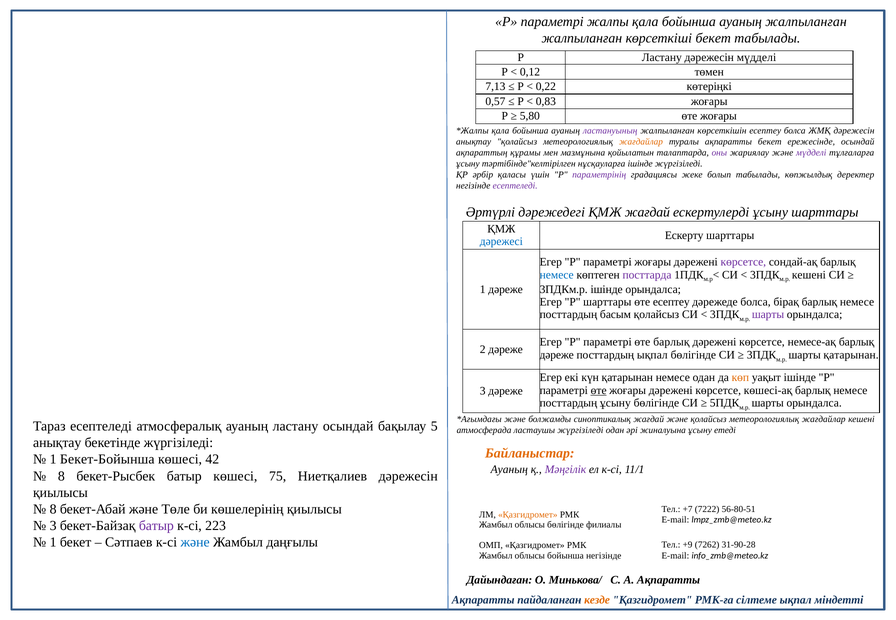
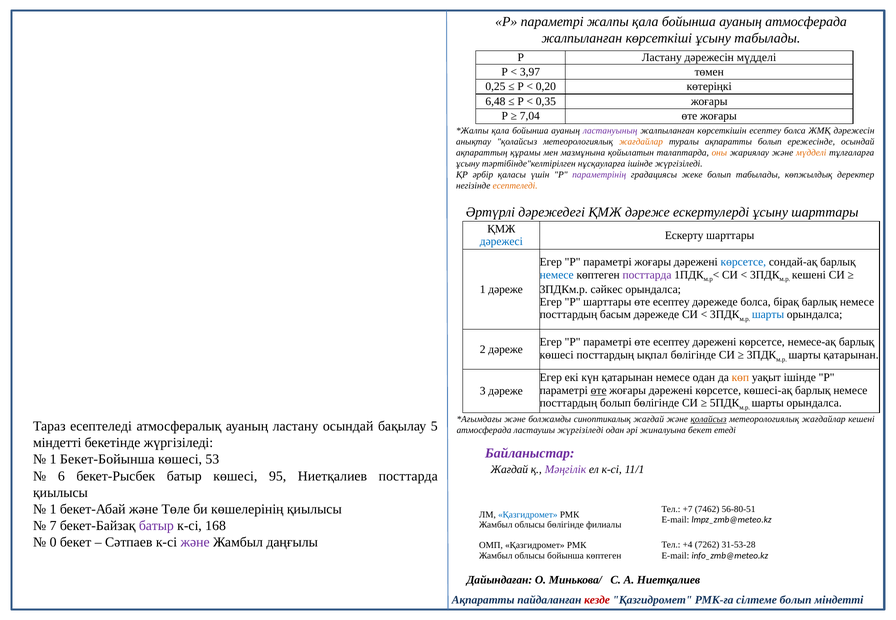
ауаның жалпыланған: жалпыланған -> атмосферада (806, 22)
көрсеткіші бекет: бекет -> ұсыну (713, 38)
0,12: 0,12 -> 3,97 (530, 72)
7,13: 7,13 -> 0,25 (495, 87)
0,22: 0,22 -> 0,20 (546, 87)
0,57: 0,57 -> 6,48 (495, 101)
0,83: 0,83 -> 0,35 (546, 101)
5,80: 5,80 -> 7,04 (530, 116)
ақпаратты бекет: бекет -> болып (770, 142)
оны colour: purple -> orange (719, 153)
мүдделі colour: purple -> orange (811, 153)
есептеледі colour: purple -> orange (515, 186)
ҚМЖ жағдай: жағдай -> дәреже (647, 212)
көрсетсе colour: purple -> blue (743, 262)
3ПДКм.р ішінде: ішінде -> сәйкес (607, 289)
басым қолайсыз: қолайсыз -> дәрежеде (656, 315)
шарты colour: purple -> blue (768, 315)
параметрі өте барлық: барлық -> есептеу (672, 342)
дәреже: дәреже -> көшесі (557, 355)
посттардың ұсыну: ұсыну -> болып (615, 403)
қолайсыз underline: none -> present (709, 419)
жиналуына ұсыну: ұсыну -> бекет (700, 430)
анықтау: анықтау -> міндетті (57, 443)
Байланыстар colour: orange -> purple (530, 453)
42: 42 -> 53 (212, 460)
Ауаның: Ауаның -> Жағдай (509, 470)
8: 8 -> 6 (61, 476)
75: 75 -> 95 (278, 476)
Ниетқалиев дәрежесін: дәрежесін -> посттарда (408, 476)
8: 8 -> 1 (53, 509)
7222: 7222 -> 7462 (707, 509)
Қазгидромет colour: orange -> blue (528, 515)
3: 3 -> 7 (53, 526)
223: 223 -> 168 (216, 526)
1: 1 -> 0 (53, 542)
және colour: blue -> purple (195, 542)
+9: +9 -> +4 (688, 545)
31-90-28: 31-90-28 -> 31-53-28 (739, 545)
бойынша негізінде: негізінде -> көптеген (604, 556)
А Ақпаратты: Ақпаратты -> Ниетқалиев (669, 580)
кезде colour: orange -> red (597, 600)
сілтеме ықпал: ықпал -> болып (796, 600)
